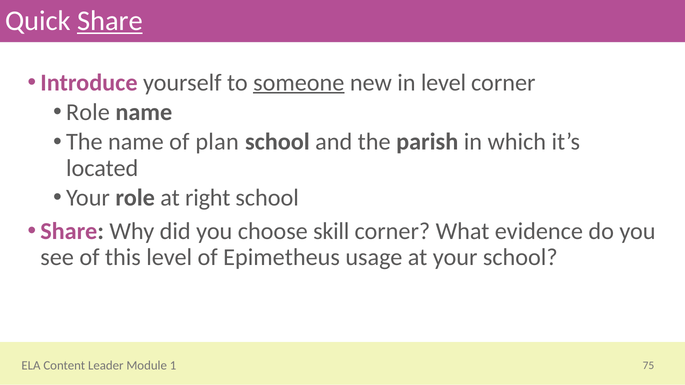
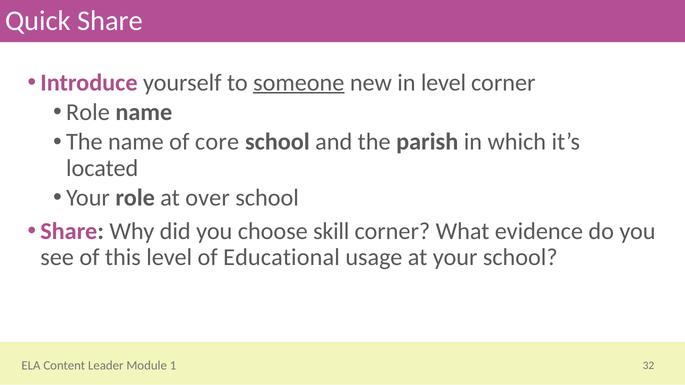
Share underline: present -> none (110, 21)
plan: plan -> core (217, 142)
right: right -> over (208, 198)
Epimetheus: Epimetheus -> Educational (282, 258)
75: 75 -> 32 (648, 366)
